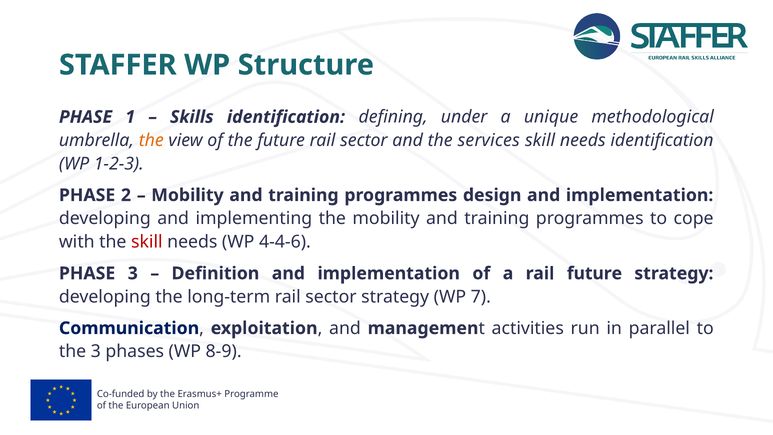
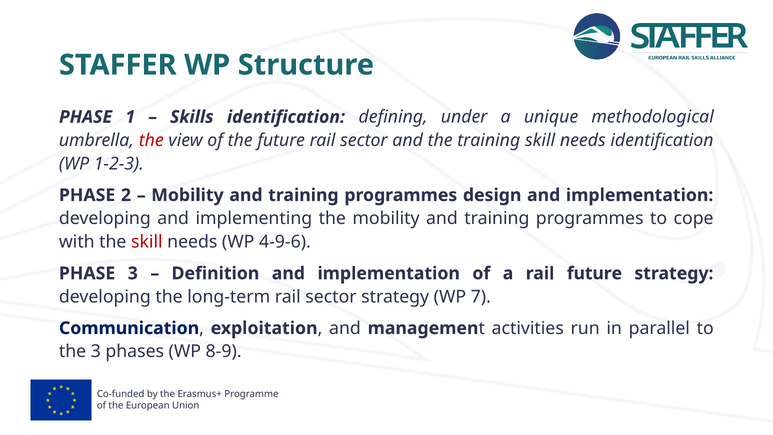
the colour: orange -> red (151, 140)
the services: services -> training (489, 140)
4-4-6: 4-4-6 -> 4-9-6 (285, 242)
